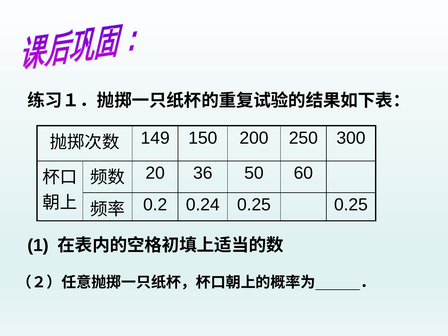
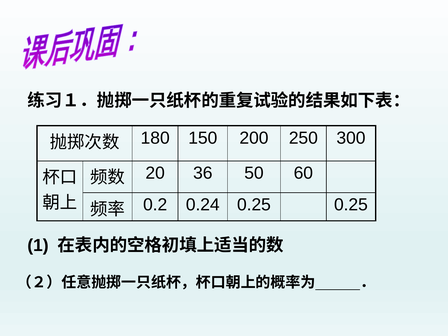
149: 149 -> 180 (155, 138)
